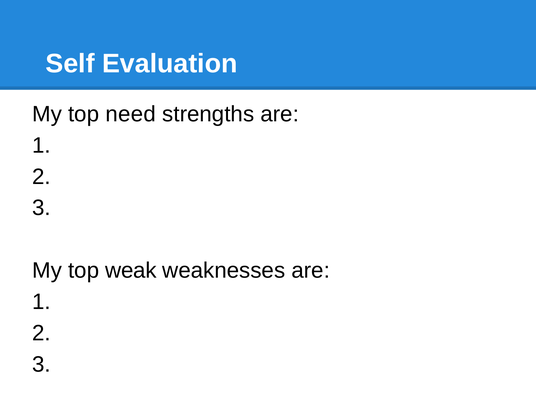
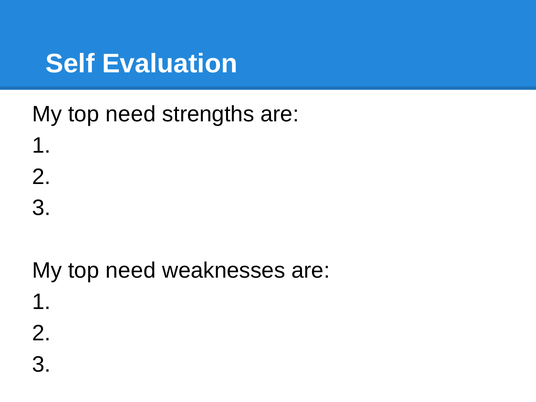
weak: weak -> need (131, 270)
